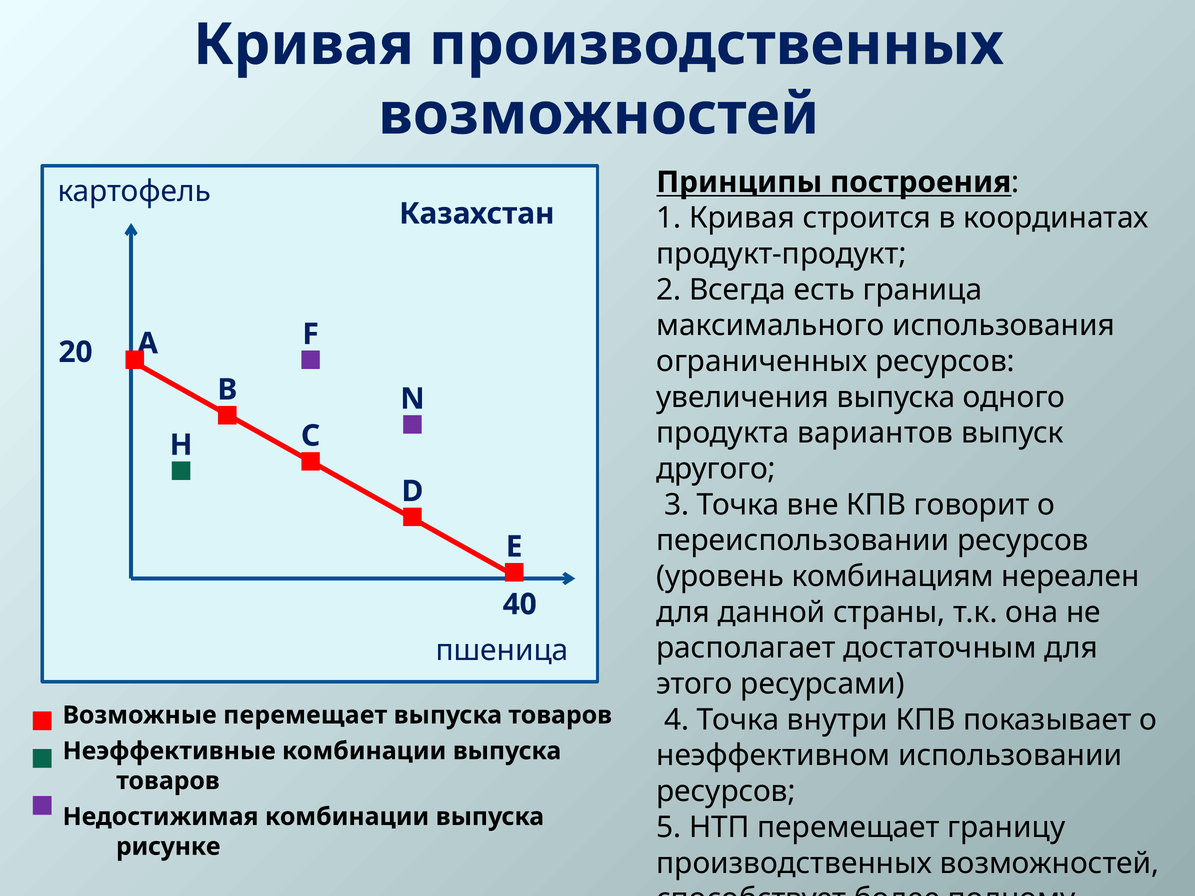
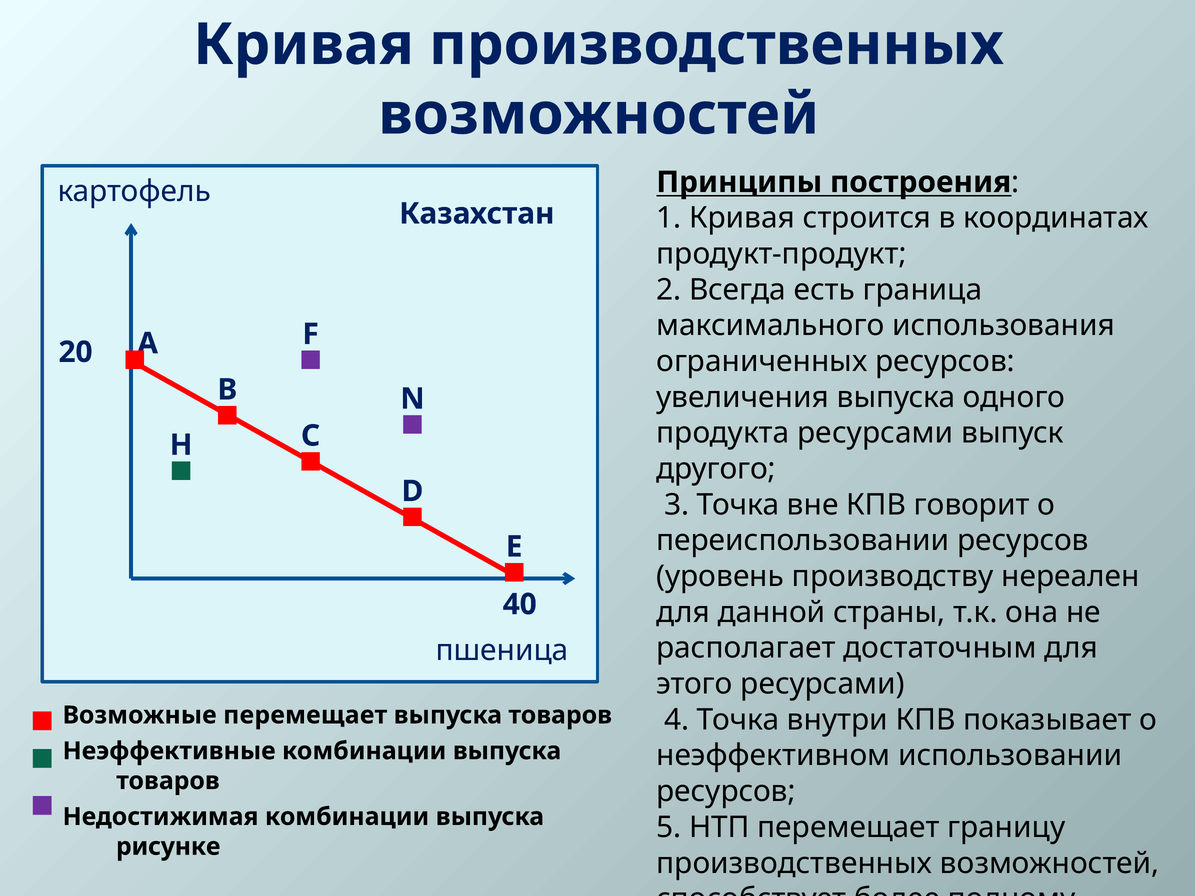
продукта вариантов: вариантов -> ресурсами (875, 433)
комбинациям: комбинациям -> производству (893, 577)
